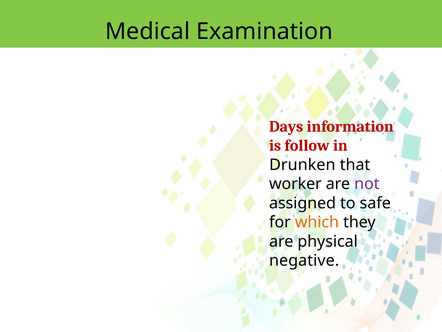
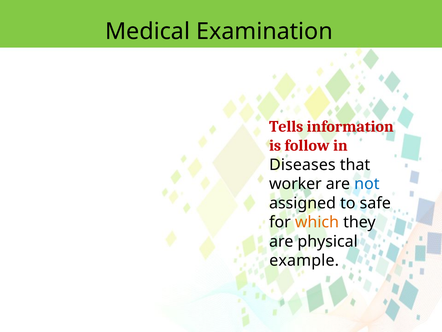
Days: Days -> Tells (286, 126)
Drunken: Drunken -> Diseases (302, 165)
not colour: purple -> blue (367, 184)
negative: negative -> example (304, 260)
